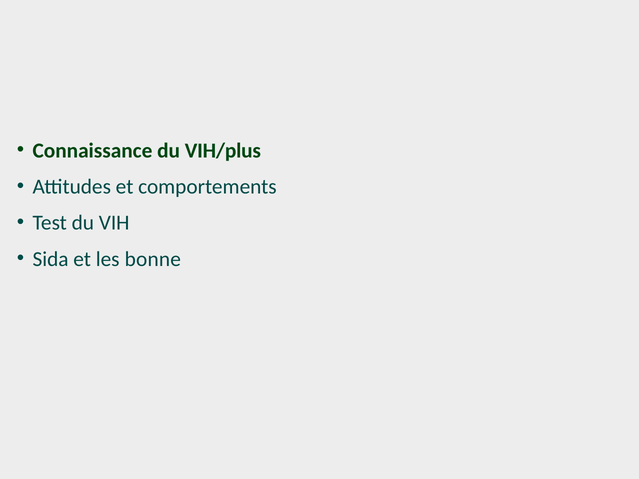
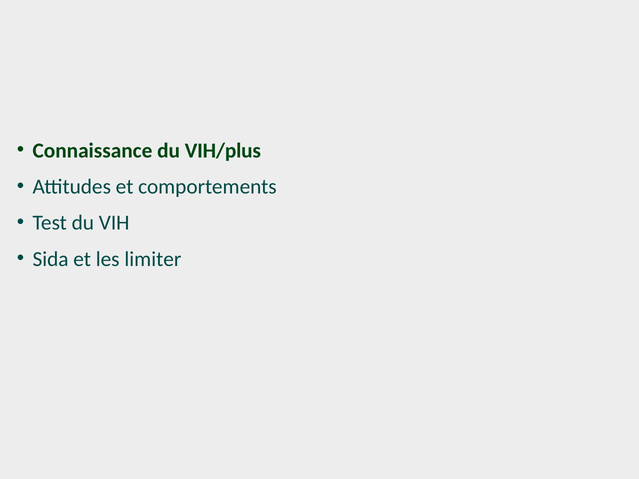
bonne: bonne -> limiter (153, 259)
